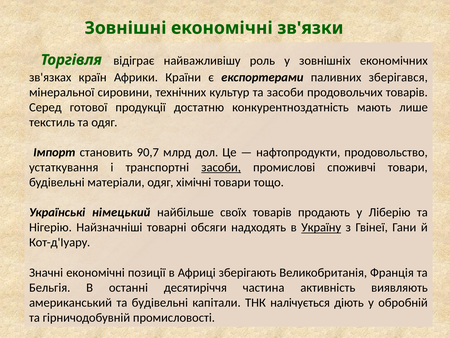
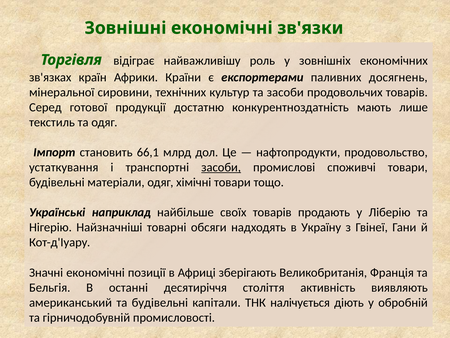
зберігався: зберігався -> досягнень (398, 77)
90,7: 90,7 -> 66,1 (148, 152)
німецький: німецький -> наприклад (121, 212)
Україну underline: present -> none (321, 227)
частина: частина -> століття (264, 287)
